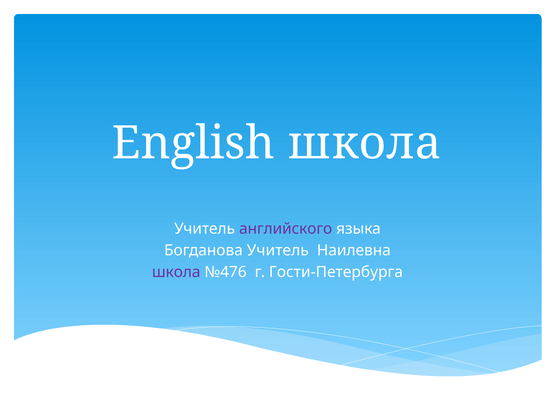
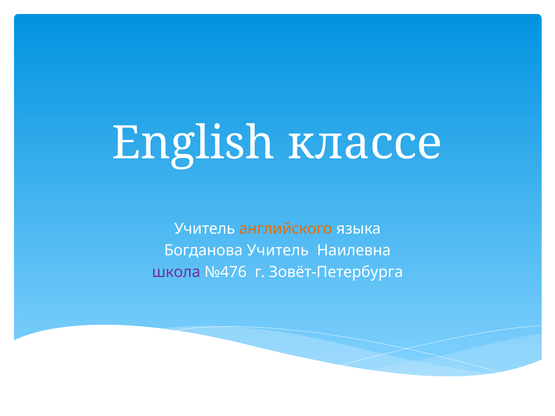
English школа: школа -> классе (365, 143)
английского colour: purple -> orange (286, 229)
Гости-Петербурга: Гости-Петербурга -> Зовёт-Петербурга (336, 272)
